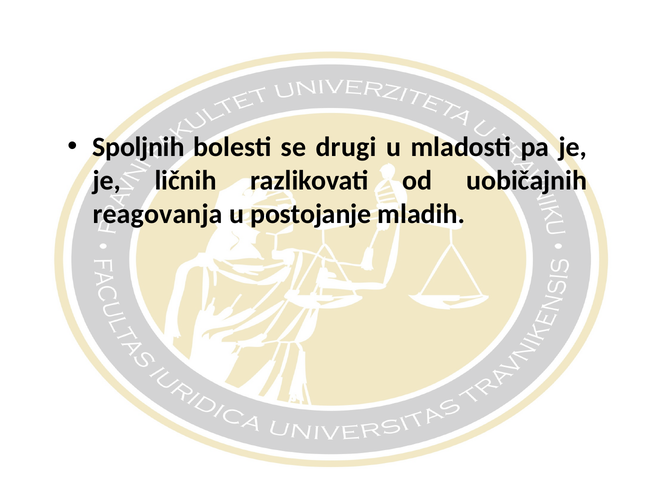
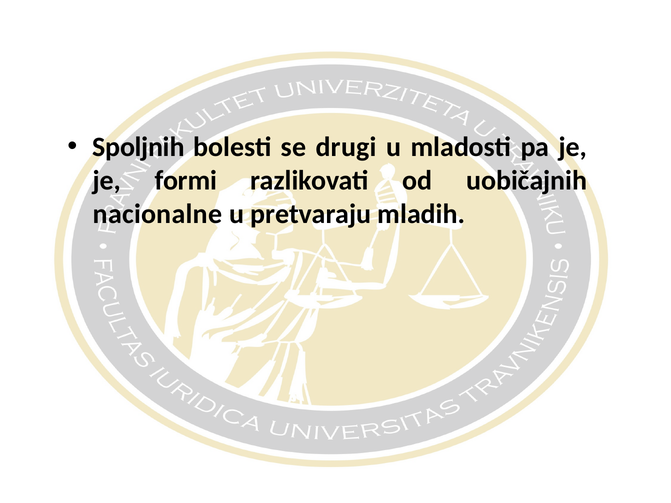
ličnih: ličnih -> formi (186, 180)
reagovanja: reagovanja -> nacionalne (158, 214)
postojanje: postojanje -> pretvaraju (311, 214)
